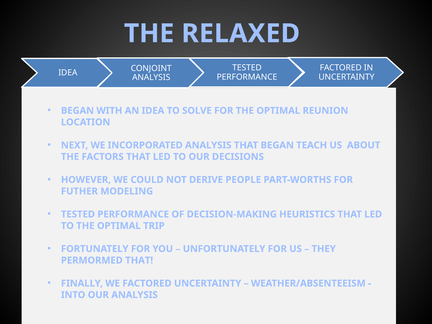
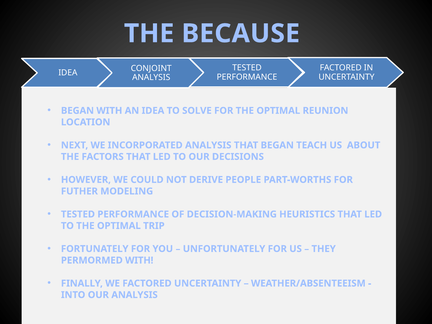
RELAXED: RELAXED -> BECAUSE (241, 34)
PERMORMED THAT: THAT -> WITH (139, 260)
